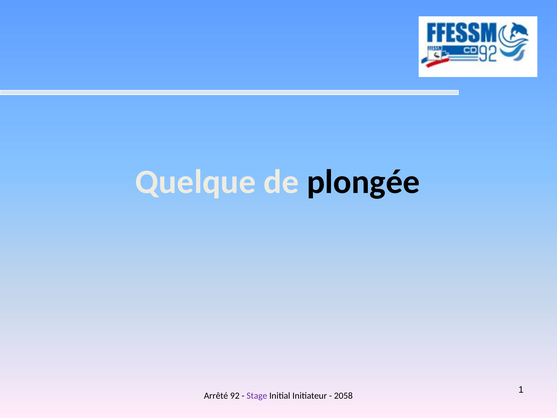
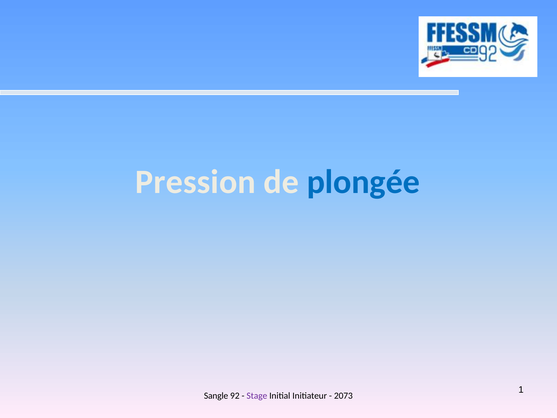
Quelque: Quelque -> Pression (196, 182)
plongée colour: black -> blue (363, 182)
Arrêté: Arrêté -> Sangle (216, 396)
2058: 2058 -> 2073 (343, 396)
